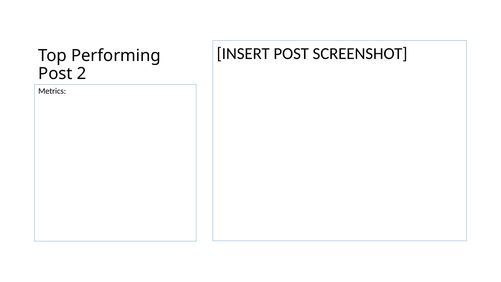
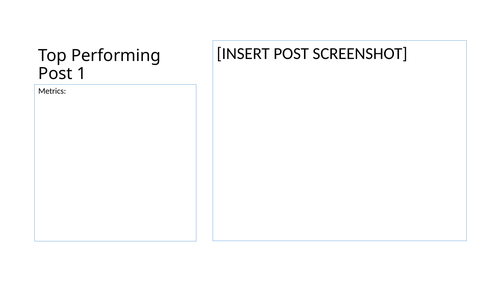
2: 2 -> 1 (82, 74)
